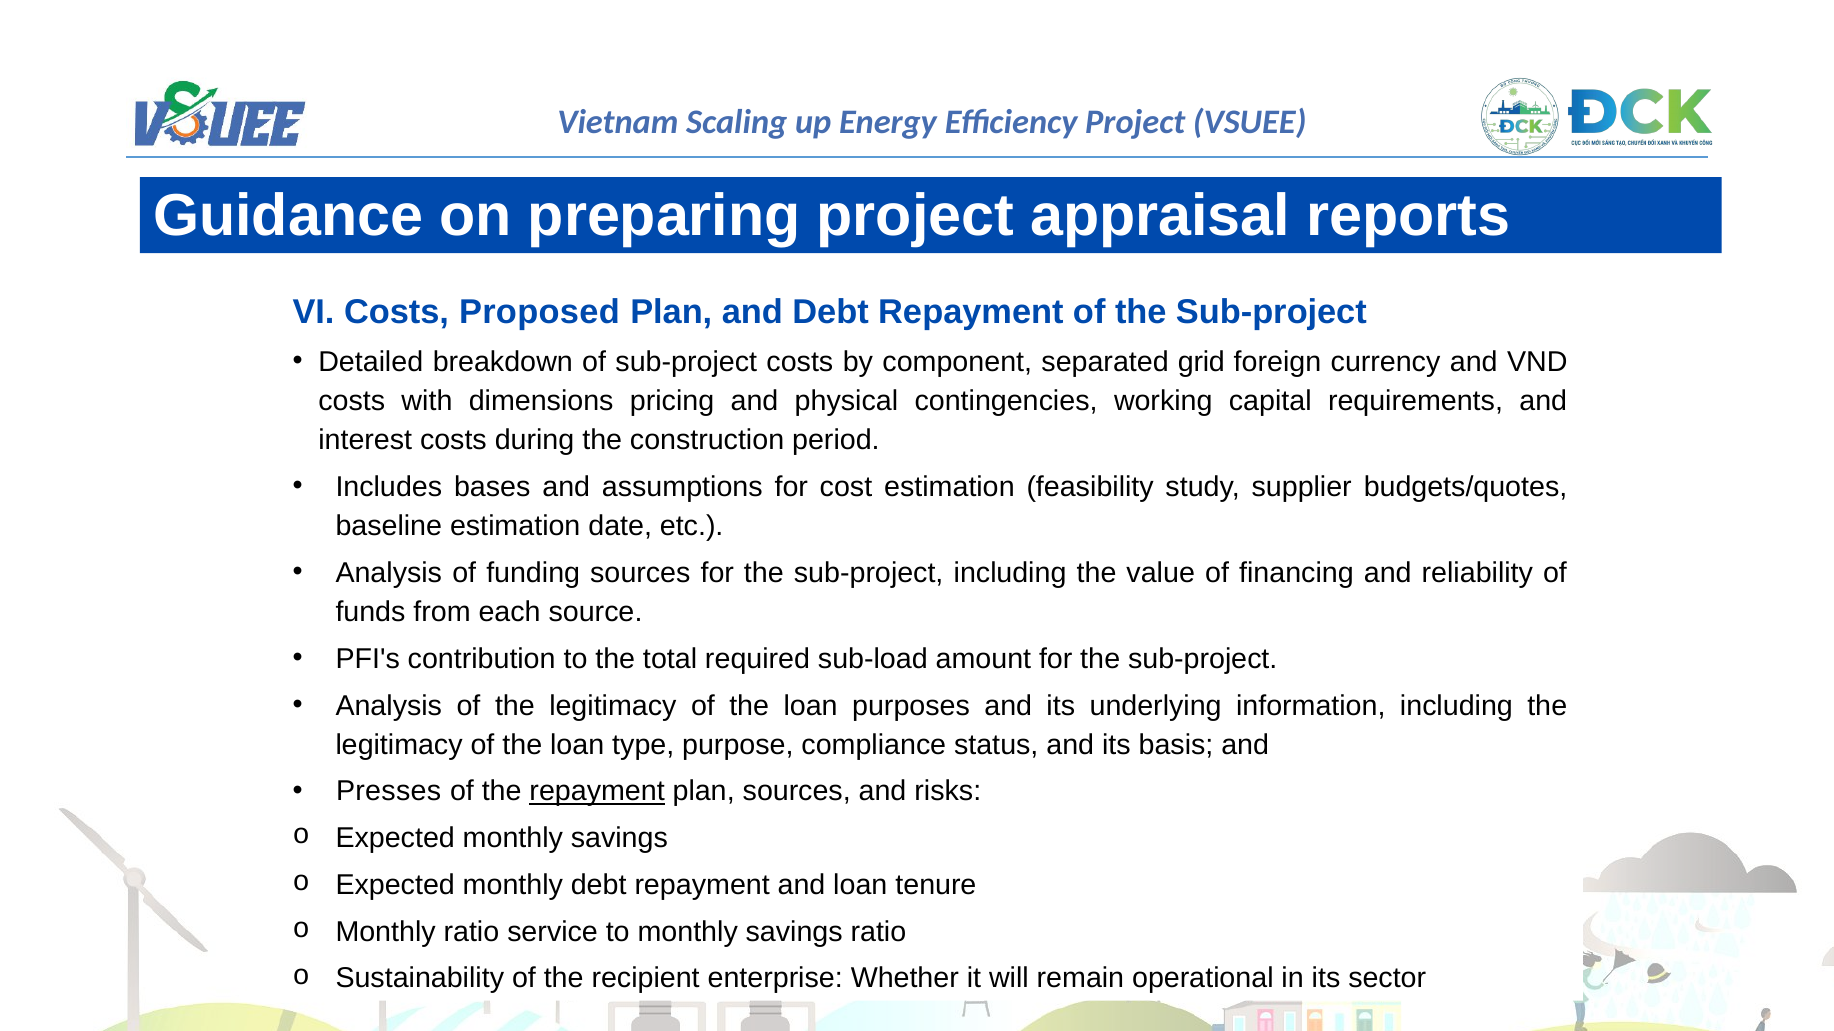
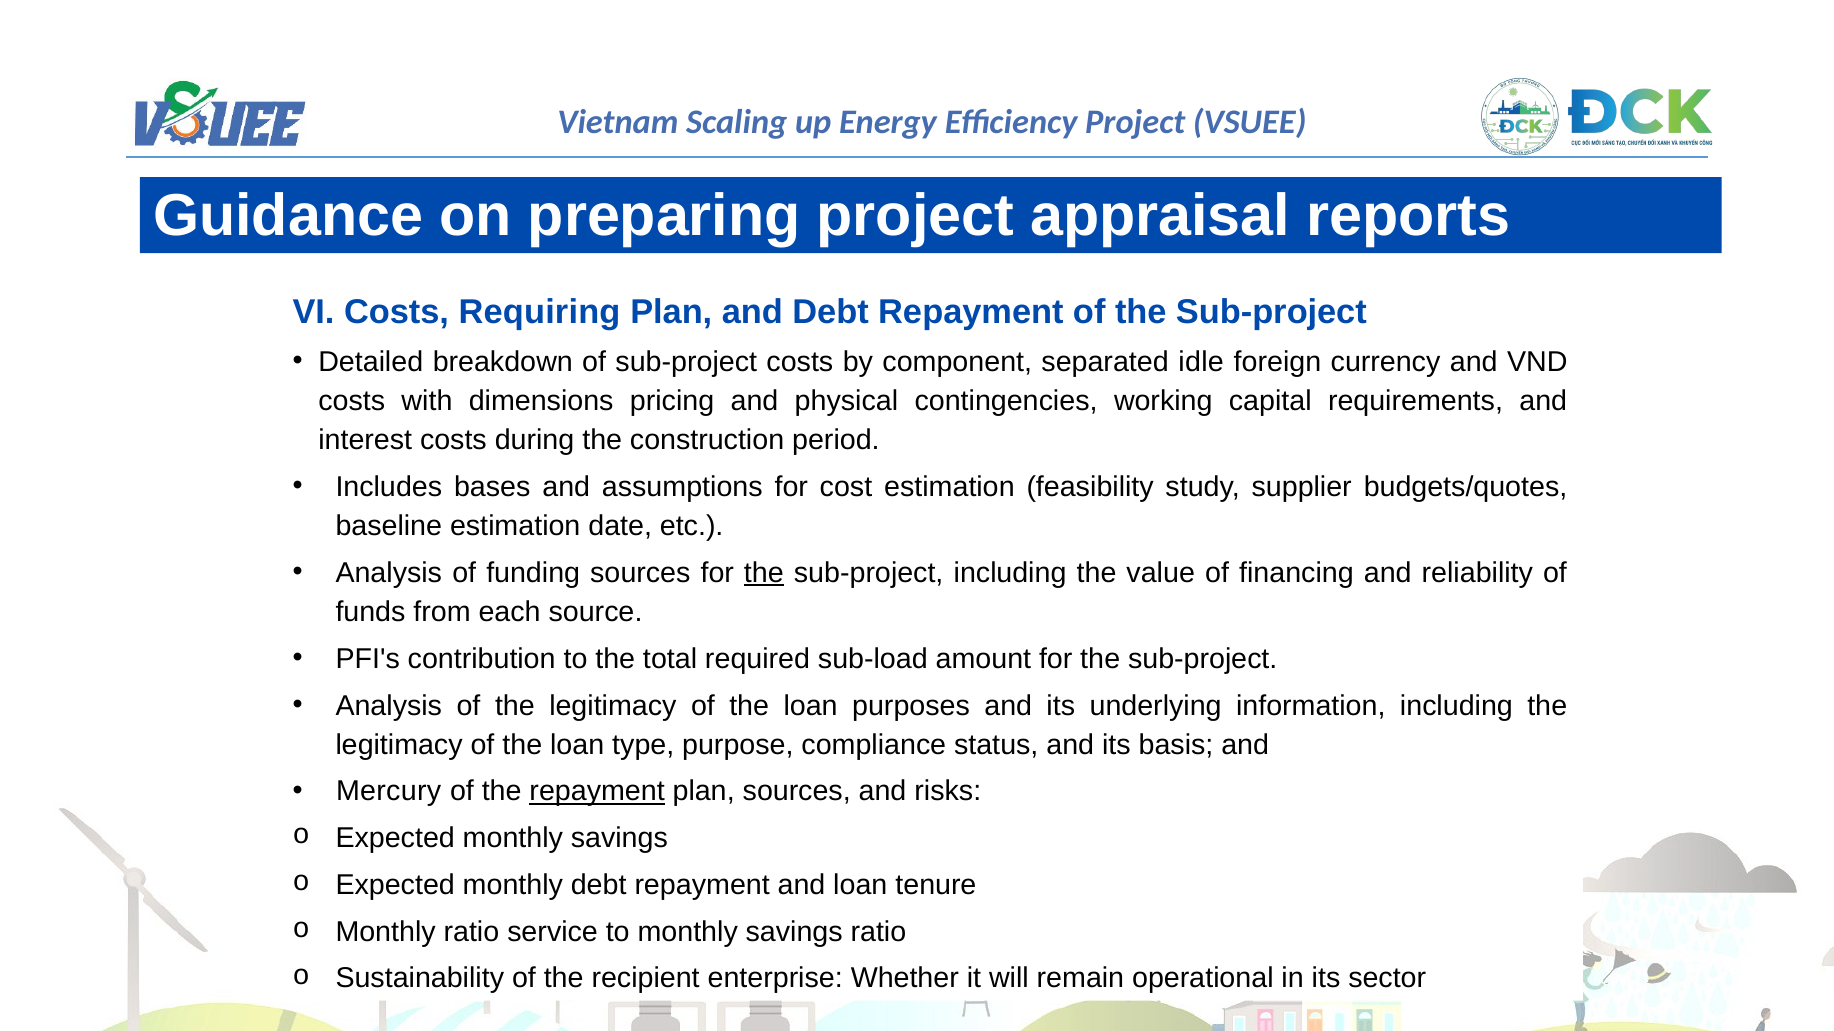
Proposed: Proposed -> Requiring (539, 312)
grid: grid -> idle (1201, 362)
the underline: none -> present (764, 573)
Presses: Presses -> Mercury (389, 792)
